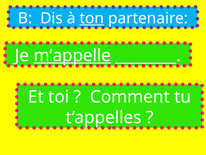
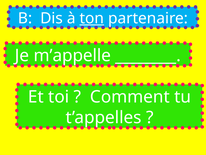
m’appelle underline: present -> none (72, 55)
